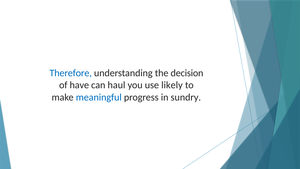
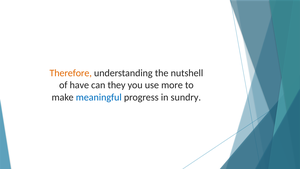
Therefore colour: blue -> orange (71, 73)
decision: decision -> nutshell (187, 73)
haul: haul -> they (117, 85)
likely: likely -> more (172, 85)
